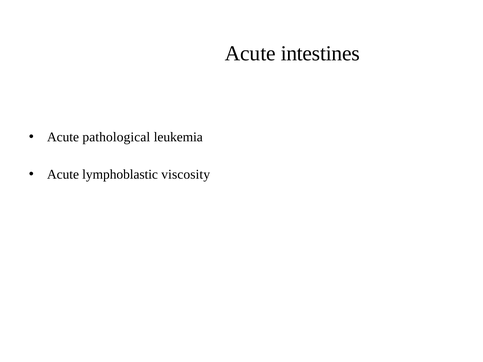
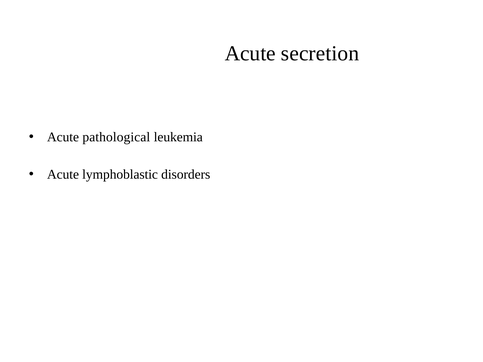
intestines: intestines -> secretion (320, 53)
viscosity: viscosity -> disorders (186, 175)
